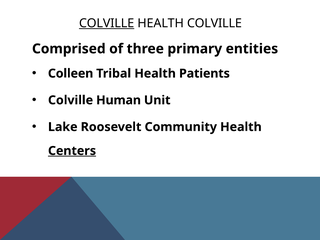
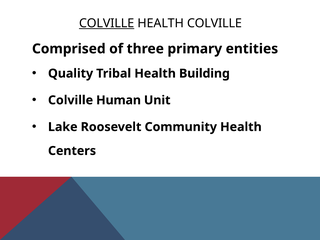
Colleen: Colleen -> Quality (71, 73)
Patients: Patients -> Building (204, 73)
Centers underline: present -> none (72, 151)
